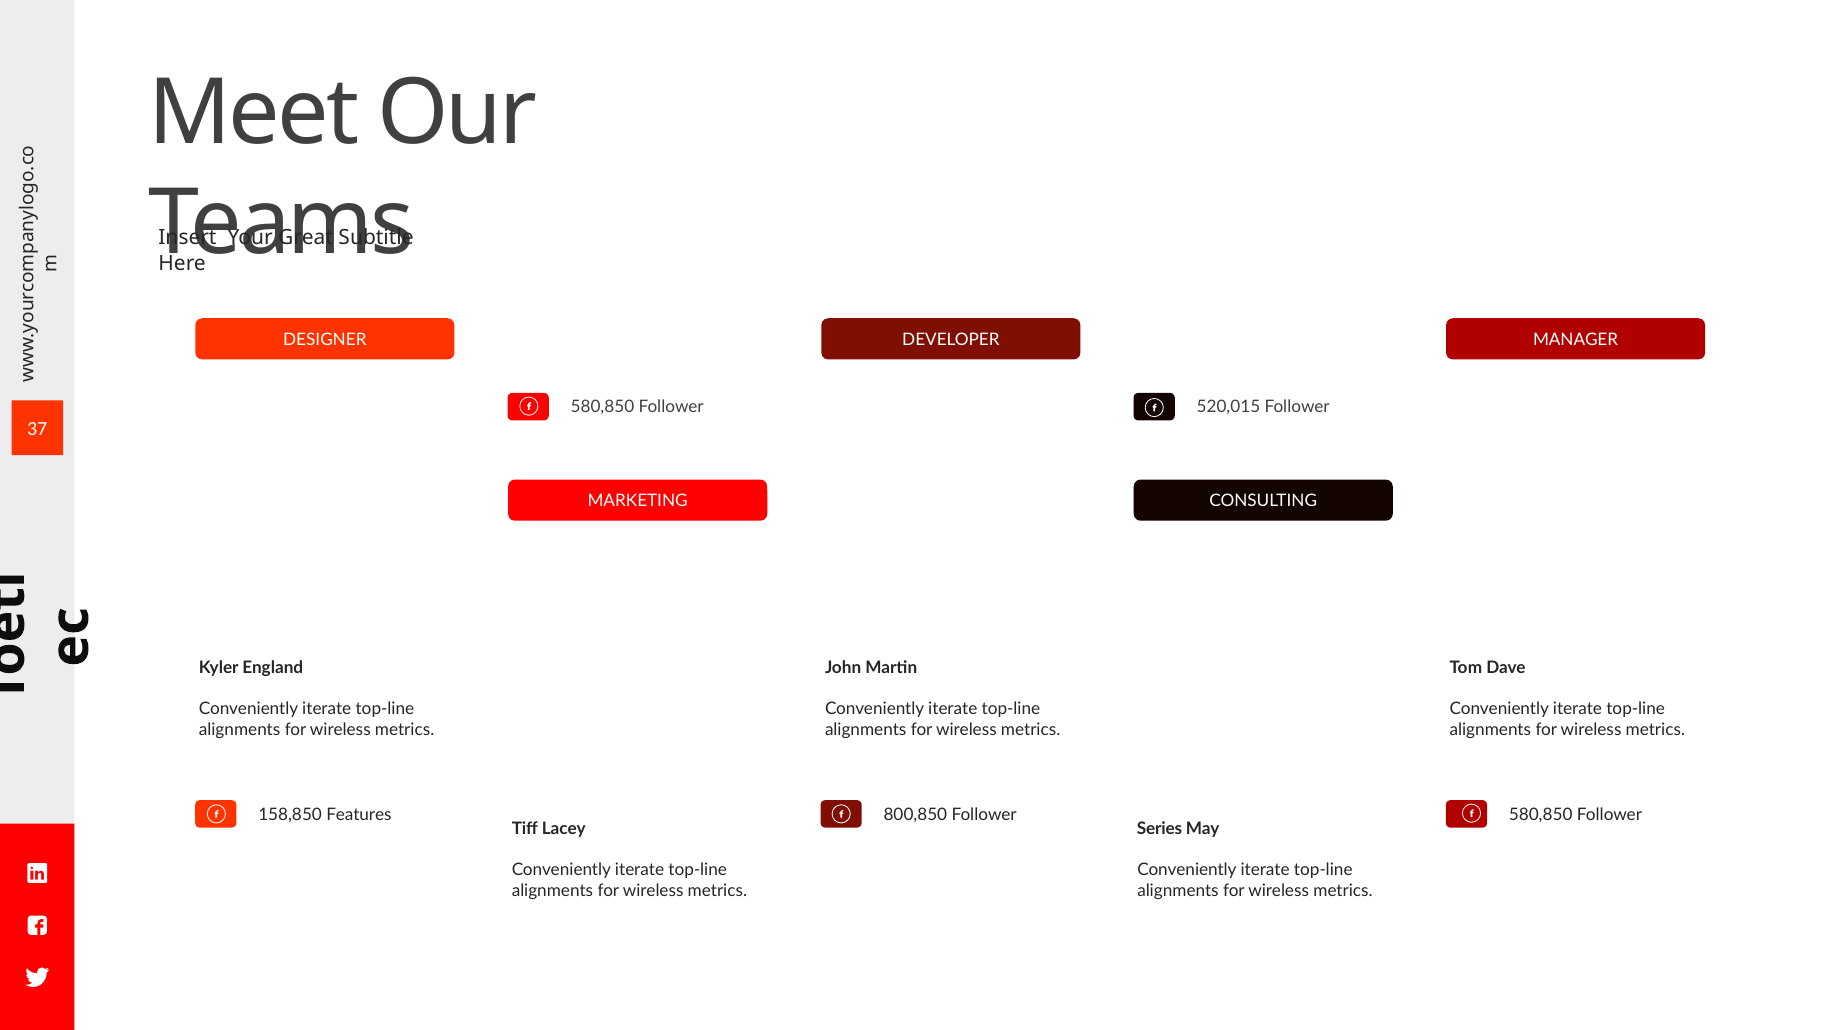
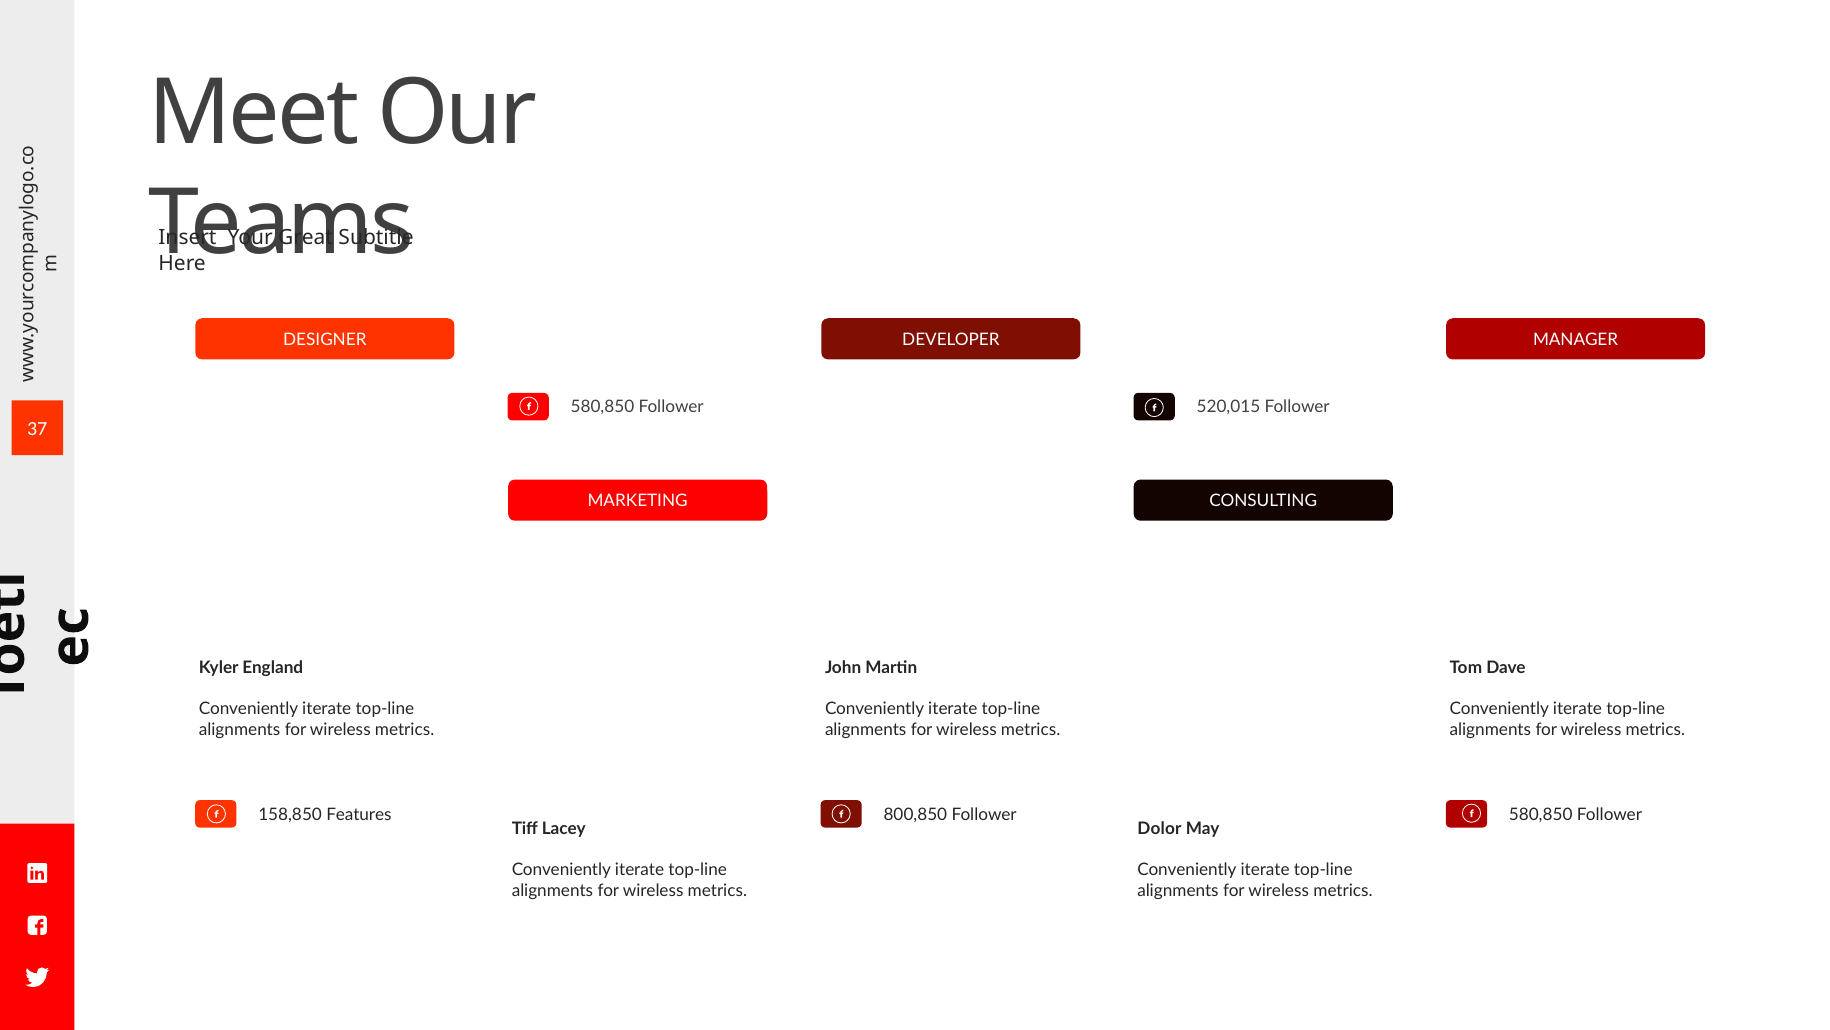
Series: Series -> Dolor (1159, 828)
